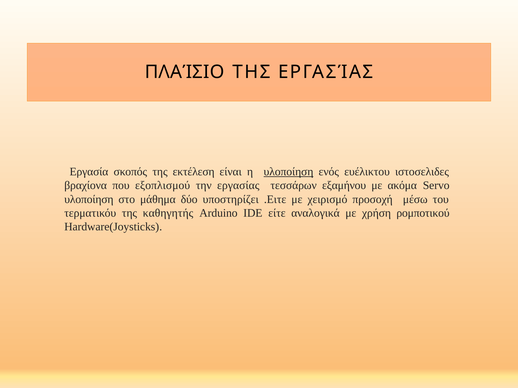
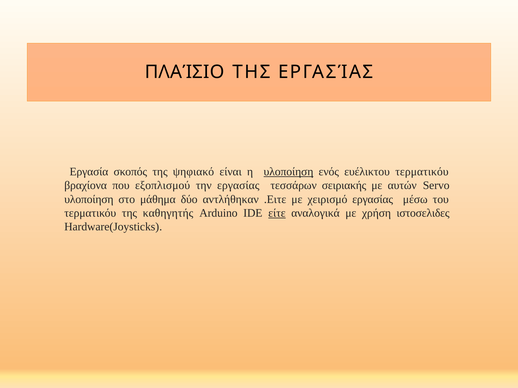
εκτέλεση: εκτέλεση -> ψηφιακό (193, 172)
ευέλικτου ιστοσελιδες: ιστοσελιδες -> τερματικόυ (422, 172)
εξαμήνου: εξαμήνου -> σειριακής (344, 186)
ακόμα: ακόμα -> αυτών (402, 186)
υποστηρίζει: υποστηρίζει -> αντλήθηκαν (231, 199)
χειρισμό προσοχή: προσοχή -> εργασίας (373, 199)
είτε underline: none -> present (277, 213)
ρομποτικού: ρομποτικού -> ιστοσελιδες (423, 213)
